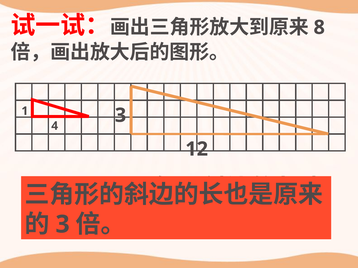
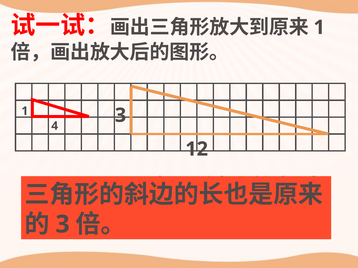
8: 8 -> 1 (319, 27)
